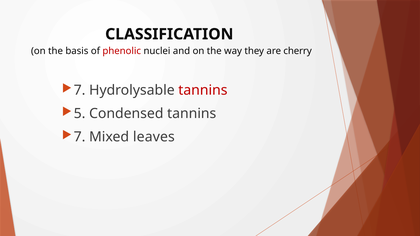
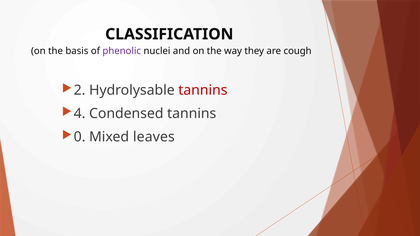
phenolic colour: red -> purple (122, 51)
cherry: cherry -> cough (298, 51)
7: 7 -> 2 (80, 90)
5: 5 -> 4 (80, 114)
7: 7 -> 0 (80, 137)
